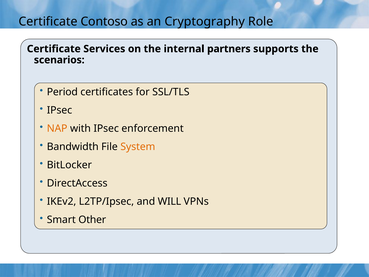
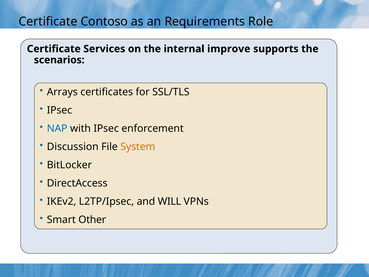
Cryptography: Cryptography -> Requirements (205, 21)
partners: partners -> improve (229, 49)
Period: Period -> Arrays (62, 92)
NAP colour: orange -> blue (57, 128)
Bandwidth: Bandwidth -> Discussion (73, 147)
